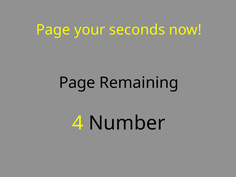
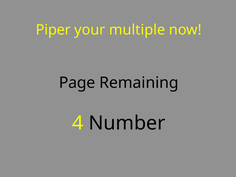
Page: Page -> Piper (53, 30)
seconds: seconds -> multiple (137, 30)
